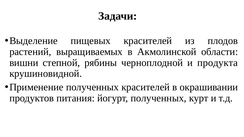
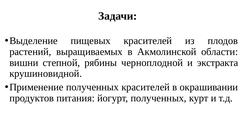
продукта: продукта -> экстракта (218, 63)
